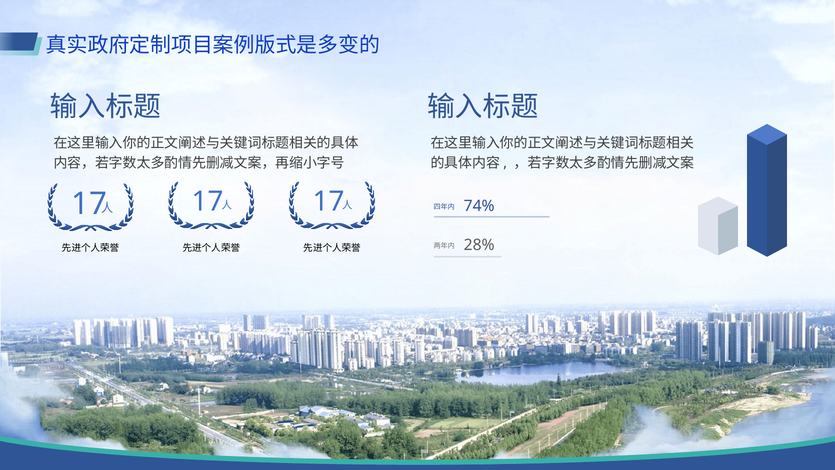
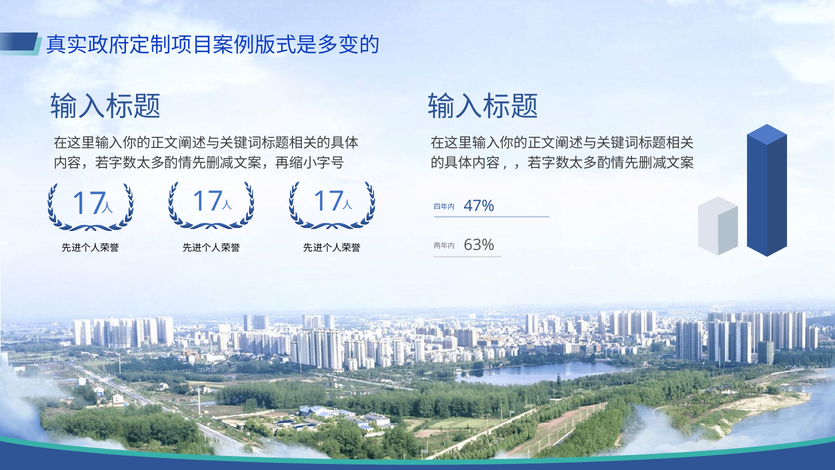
74%: 74% -> 47% (479, 206)
28%: 28% -> 63% (479, 245)
